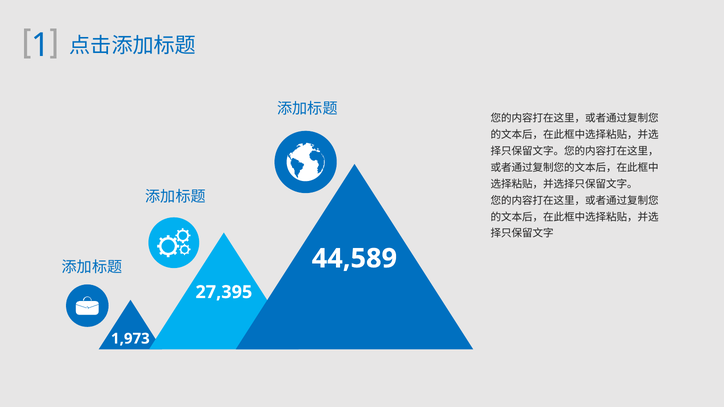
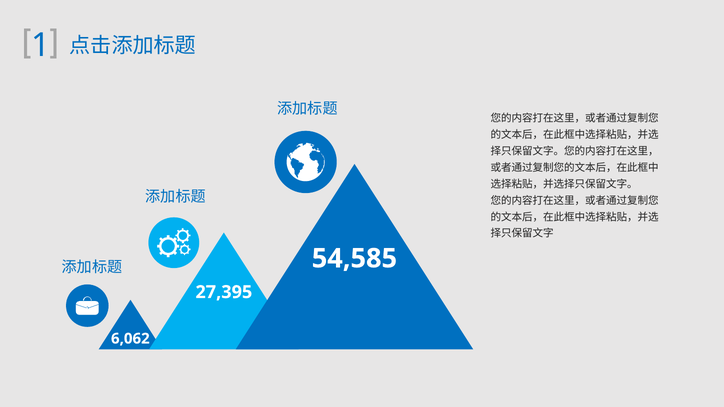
44,589: 44,589 -> 54,585 (354, 259)
1,973: 1,973 -> 6,062 (130, 339)
